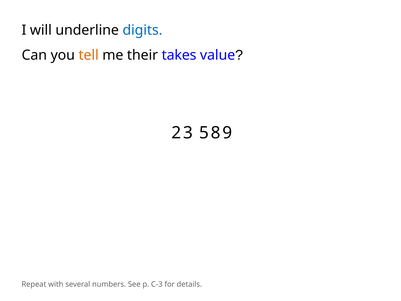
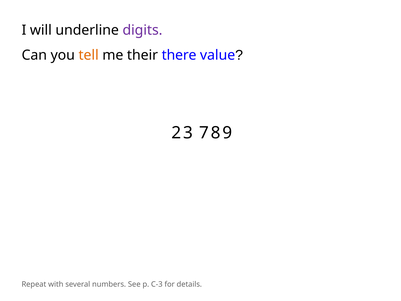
digits colour: blue -> purple (143, 30)
takes: takes -> there (179, 55)
5: 5 -> 7 (204, 133)
